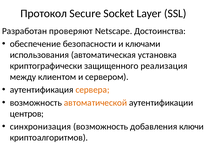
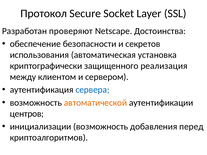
ключами: ключами -> секретов (143, 44)
сервера colour: orange -> blue (93, 90)
синхронизация: синхронизация -> инициализации (41, 127)
ключи: ключи -> перед (191, 127)
